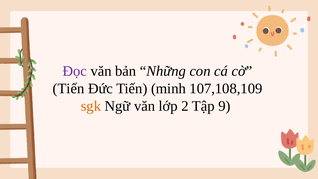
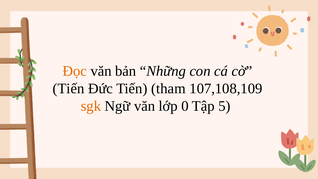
Đọc colour: purple -> orange (75, 71)
minh: minh -> tham (168, 89)
2: 2 -> 0 (185, 106)
9: 9 -> 5 (224, 106)
